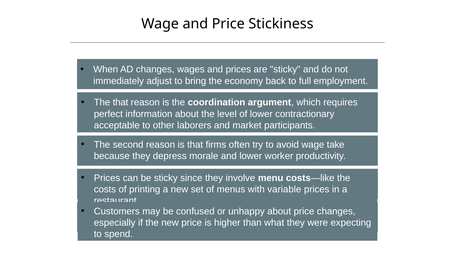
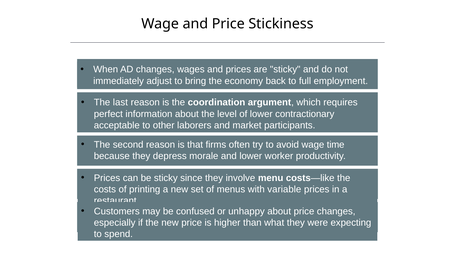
The that: that -> last (120, 102)
take: take -> time (336, 145)
